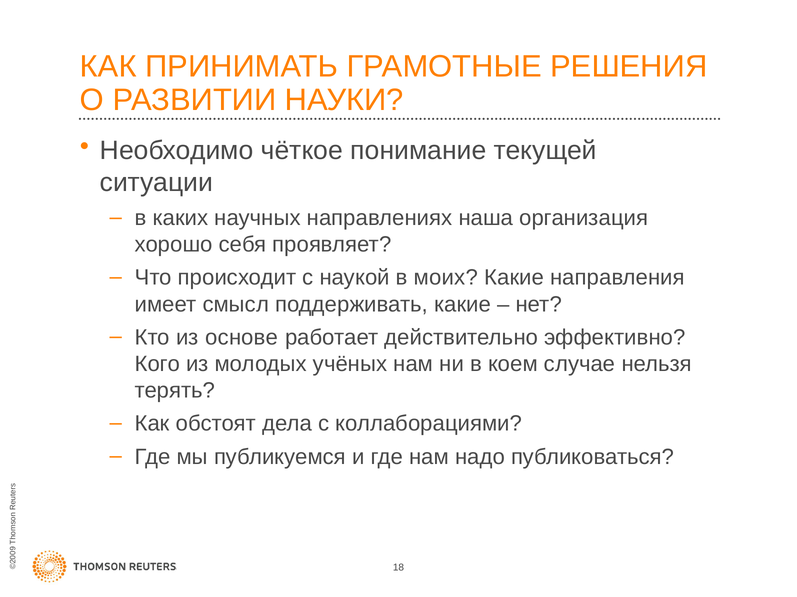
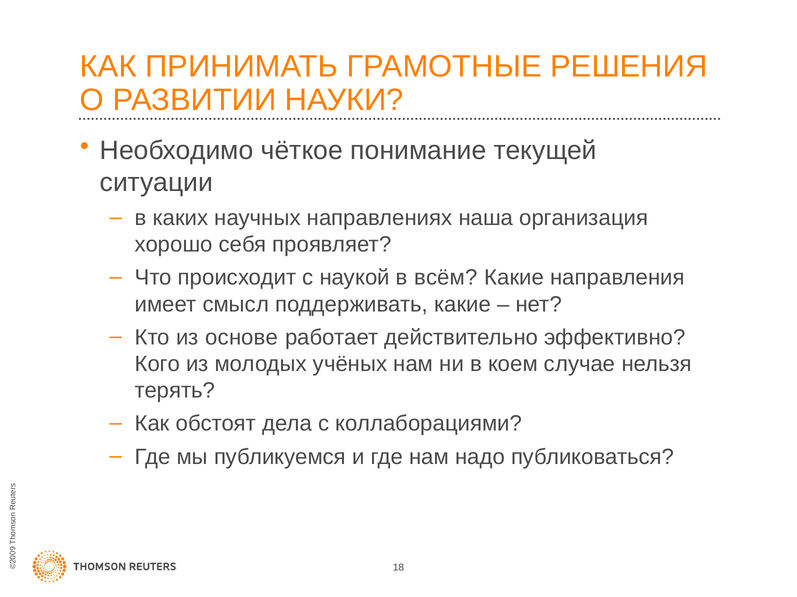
моих: моих -> всём (446, 278)
